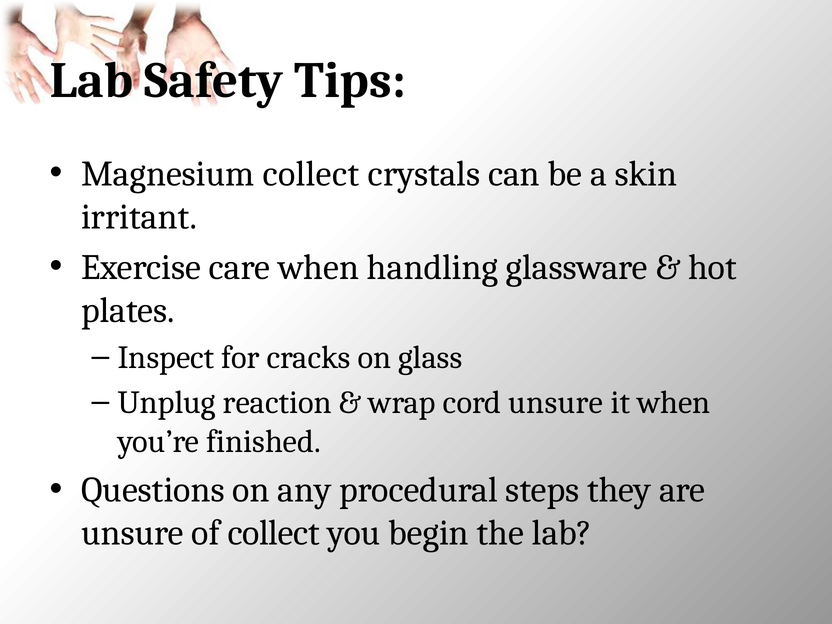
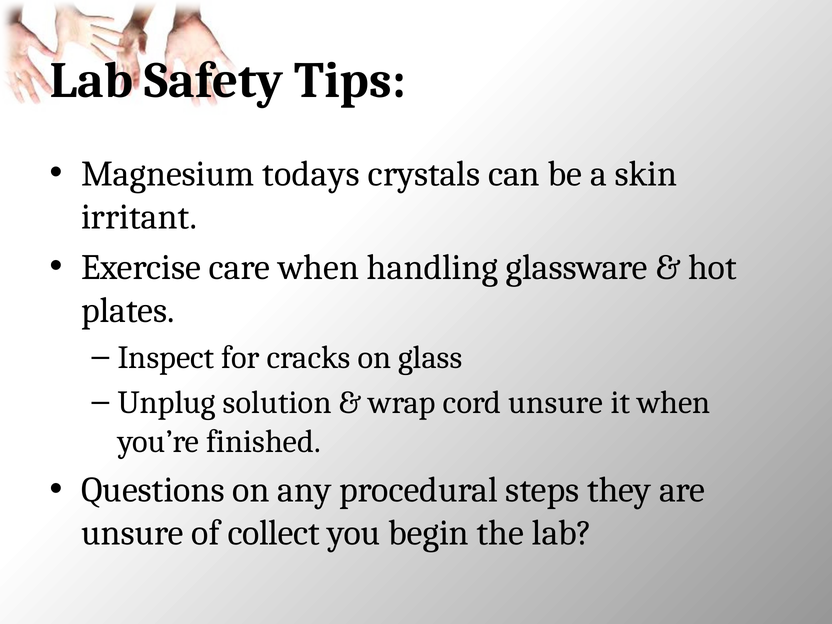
Magnesium collect: collect -> todays (311, 174)
reaction: reaction -> solution (277, 403)
